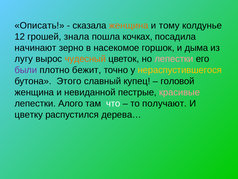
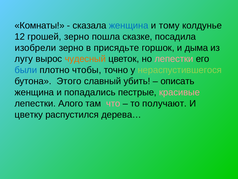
Описать: Описать -> Комнаты (40, 25)
женщина colour: orange -> blue (129, 25)
грошей знала: знала -> зерно (77, 37)
кочках: кочках -> сказке (137, 37)
начинают: начинают -> изобрели (35, 48)
насекомое: насекомое -> присядьте (116, 48)
были colour: purple -> blue (26, 70)
бежит: бежит -> чтобы (87, 70)
нераспустившегося colour: yellow -> light green (180, 70)
купец: купец -> убить (137, 81)
головой: головой -> описать (177, 81)
невиданной: невиданной -> попадались (90, 92)
что colour: white -> pink (113, 103)
